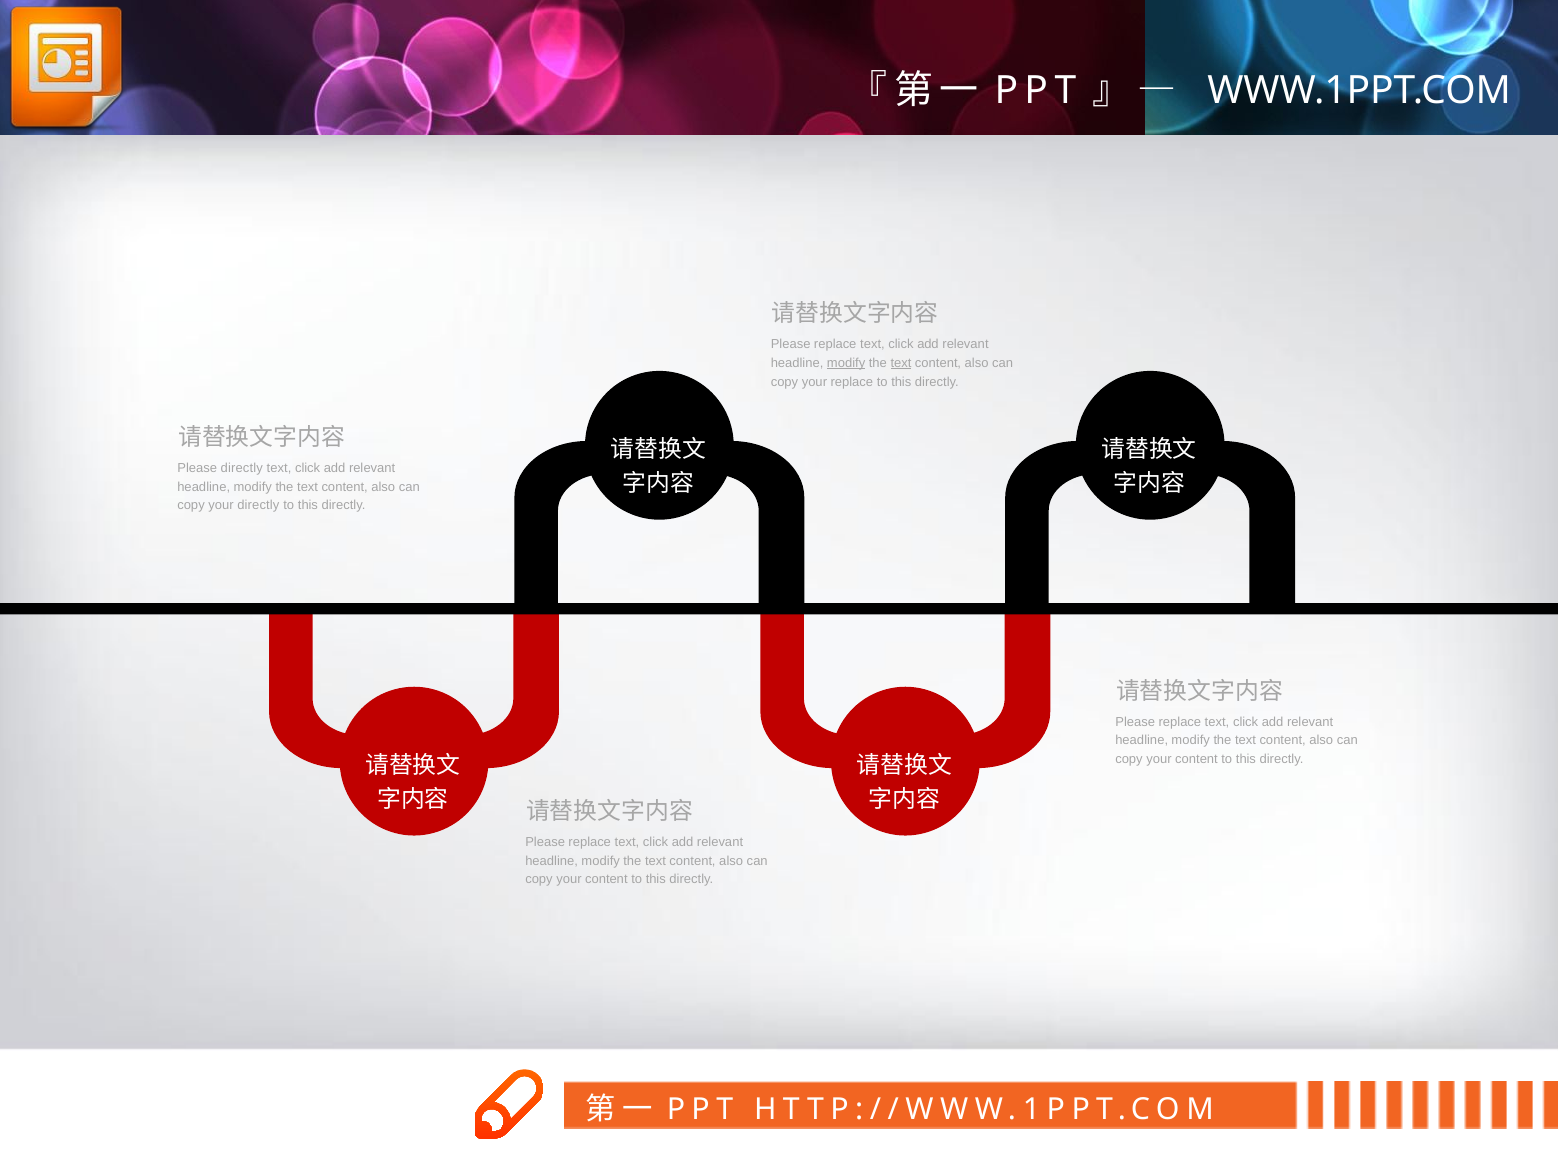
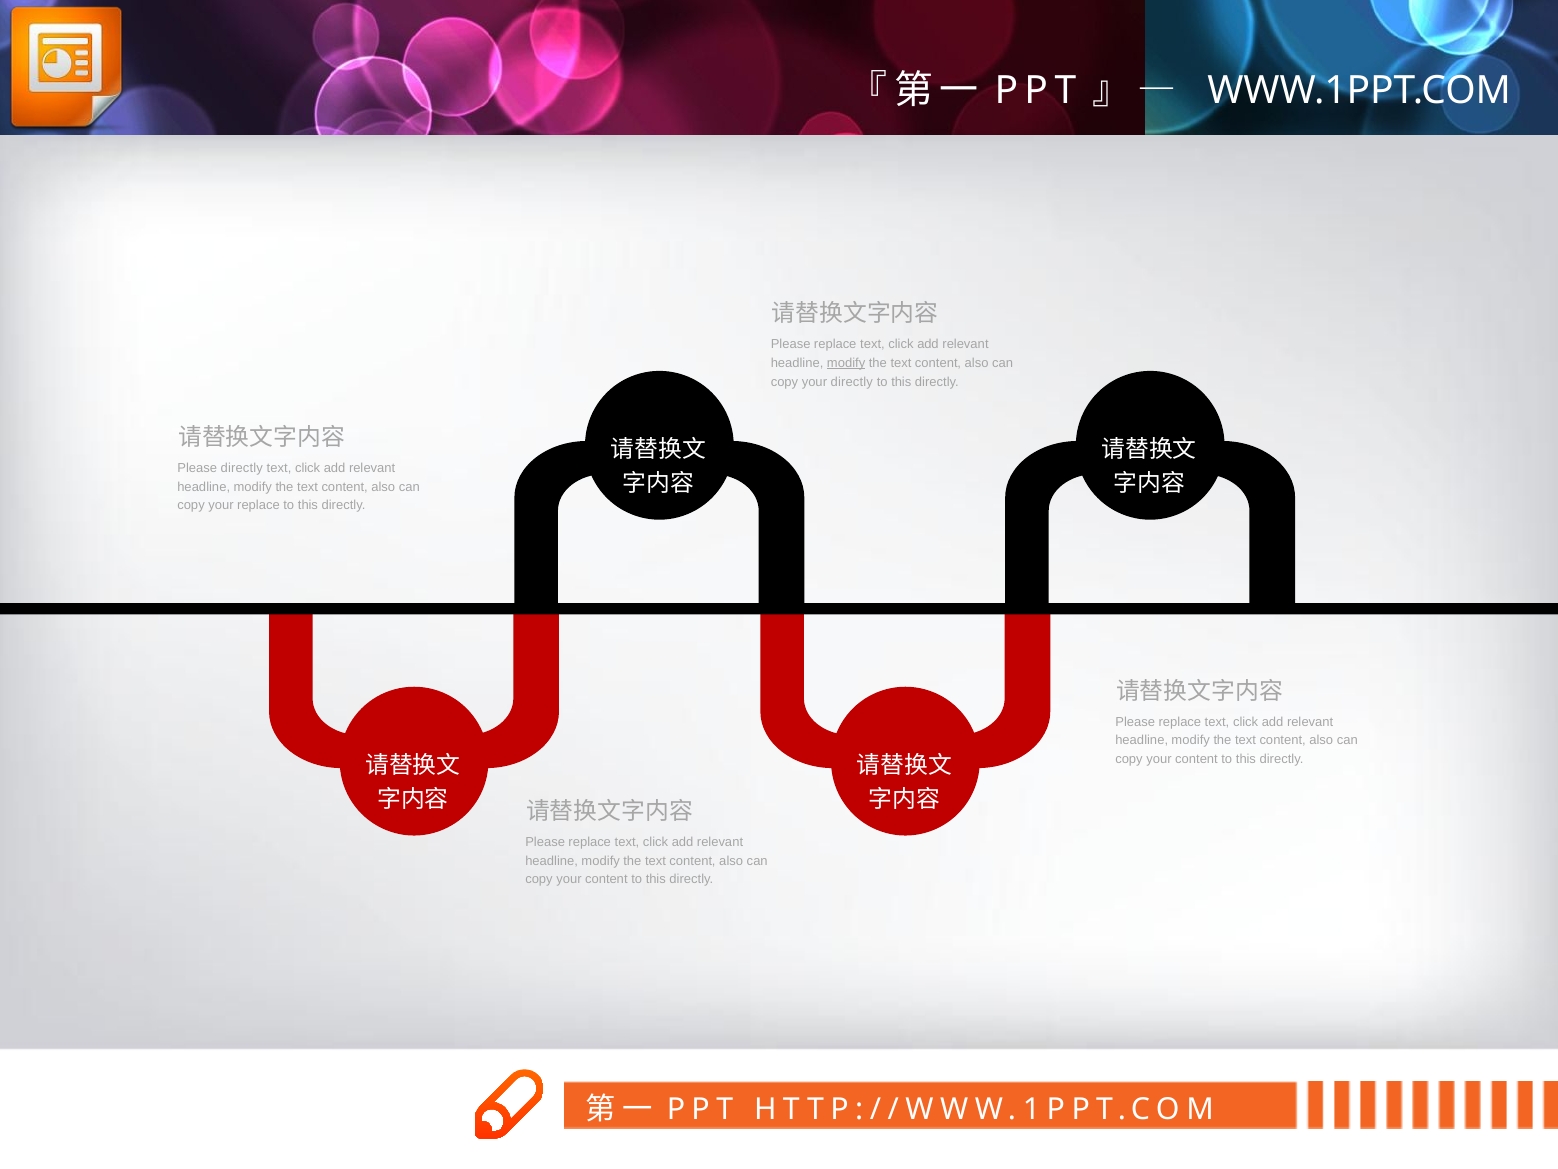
text underline: present -> none (901, 363)
your replace: replace -> directly (852, 382)
your directly: directly -> replace (258, 505)
